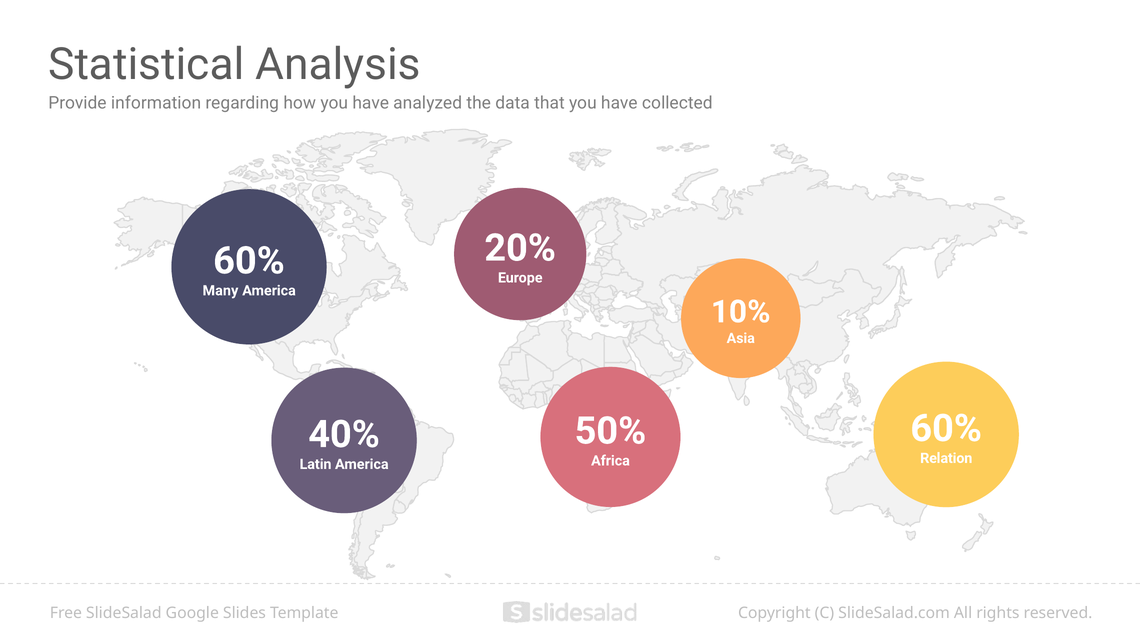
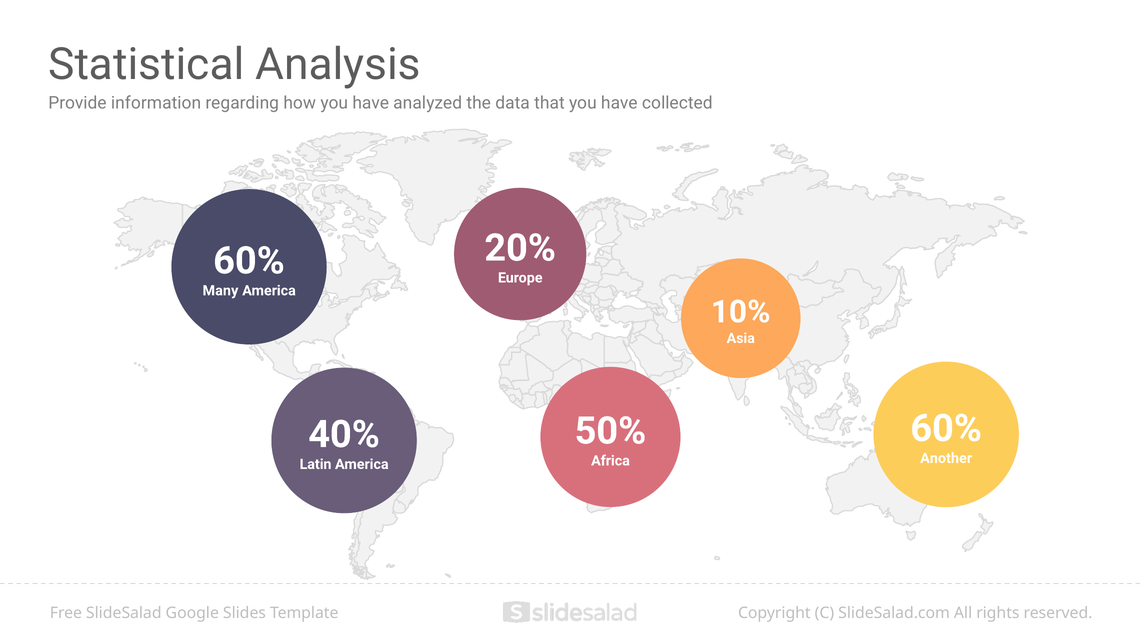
Relation: Relation -> Another (946, 458)
